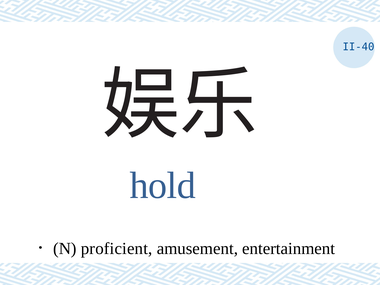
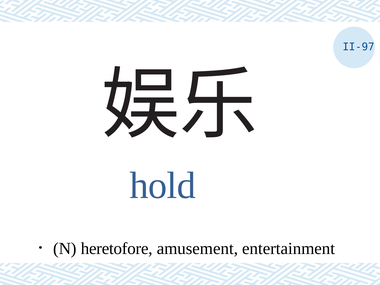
II-40: II-40 -> II-97 (358, 47)
proficient: proficient -> heretofore (117, 248)
